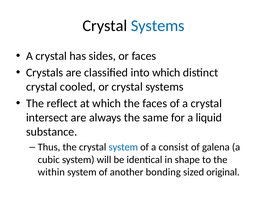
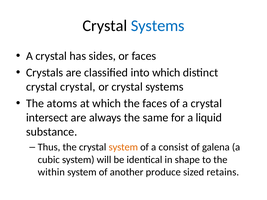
crystal cooled: cooled -> crystal (78, 87)
reflect: reflect -> atoms (62, 104)
system colour: blue -> orange (123, 147)
bonding: bonding -> produce (163, 172)
original: original -> retains (223, 172)
